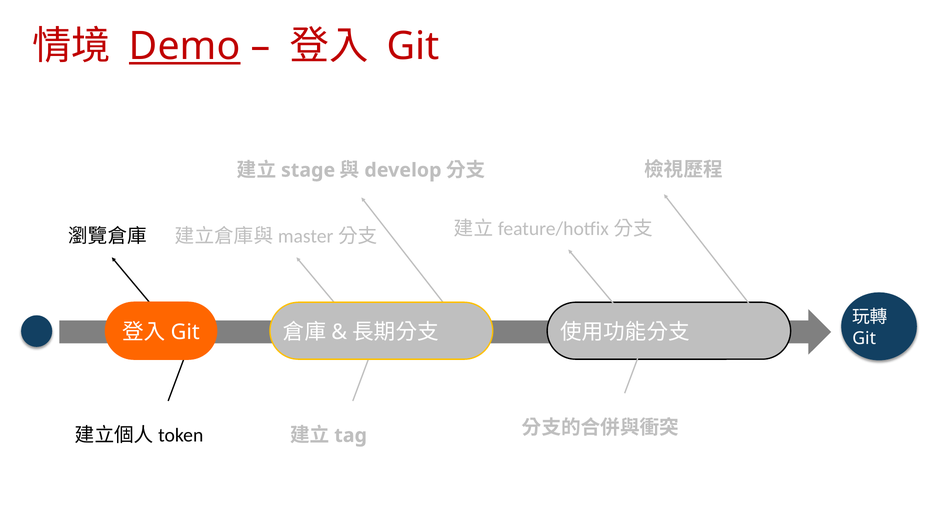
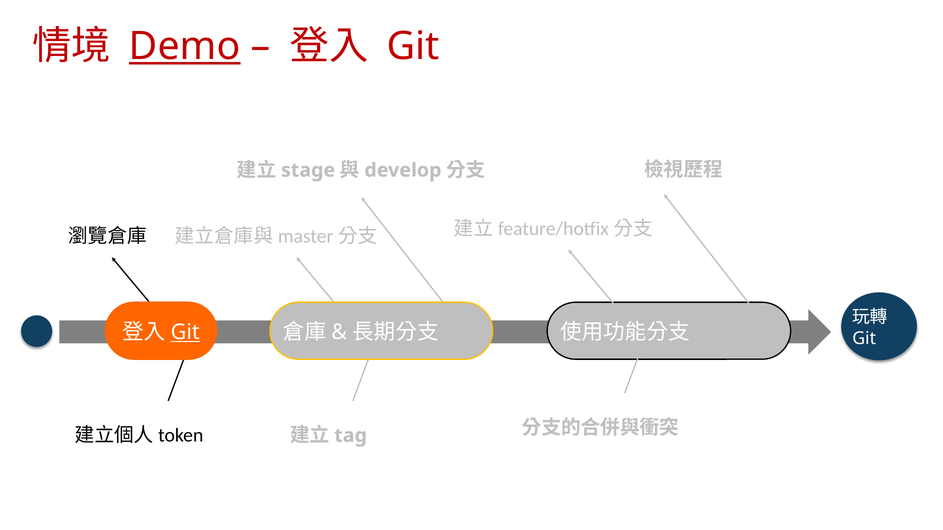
Git underline: none -> present (185, 333)
